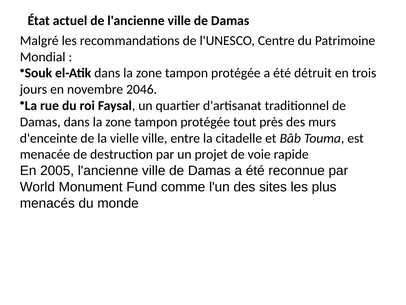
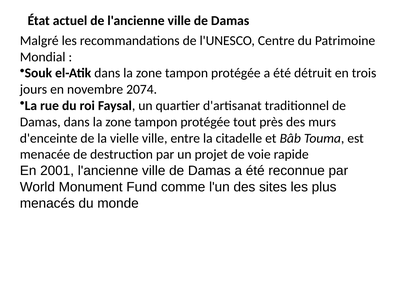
2046: 2046 -> 2074 (142, 89)
2005: 2005 -> 2001 (57, 170)
